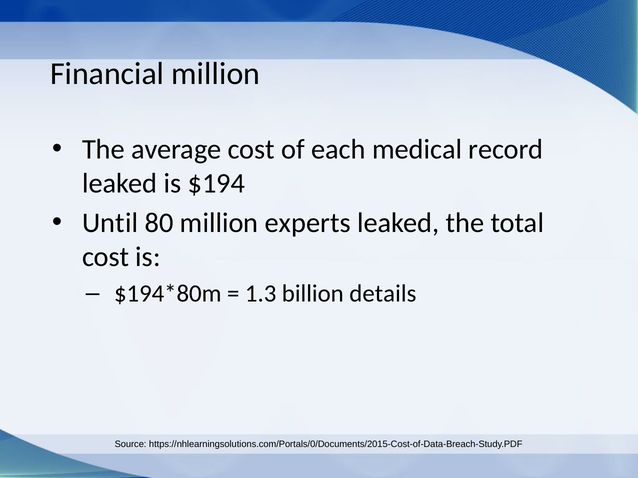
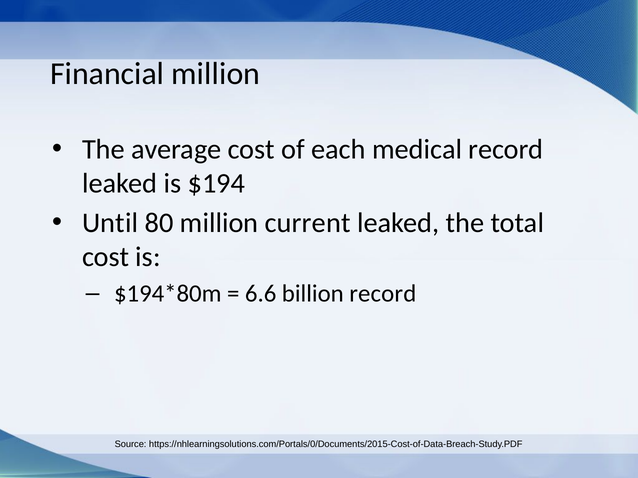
experts: experts -> current (308, 223)
1.3: 1.3 -> 6.6 (261, 294)
billion details: details -> record (383, 294)
